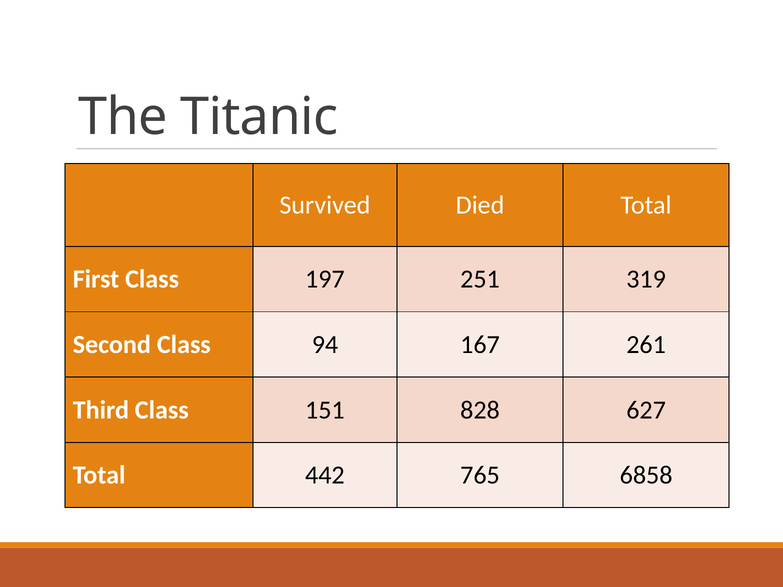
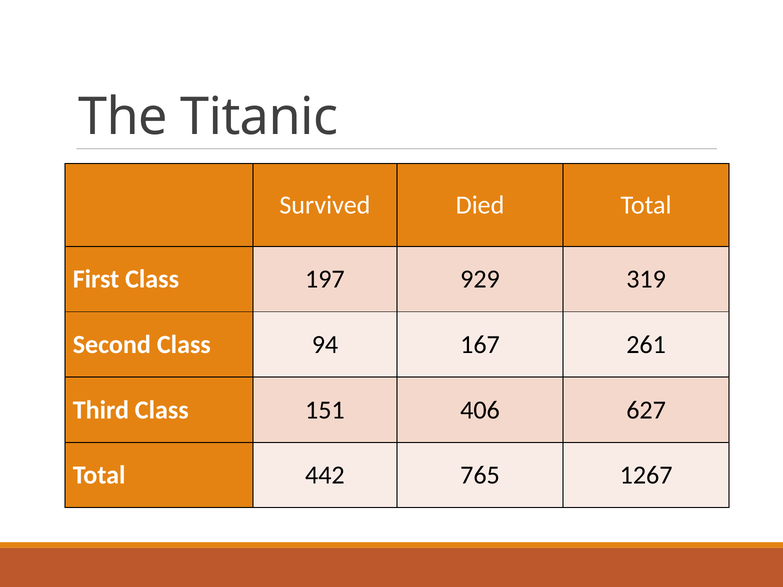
251: 251 -> 929 (480, 279)
828: 828 -> 406 (480, 410)
6858: 6858 -> 1267 (646, 475)
